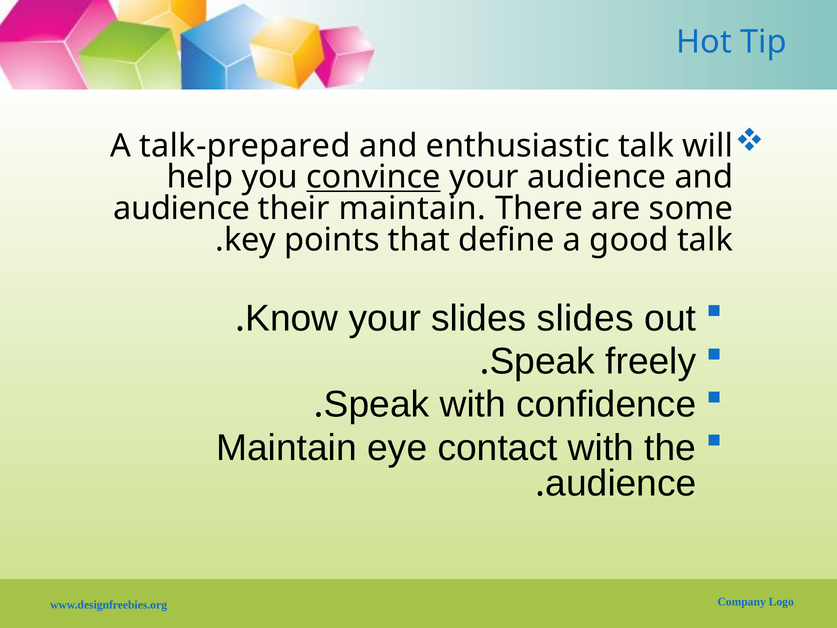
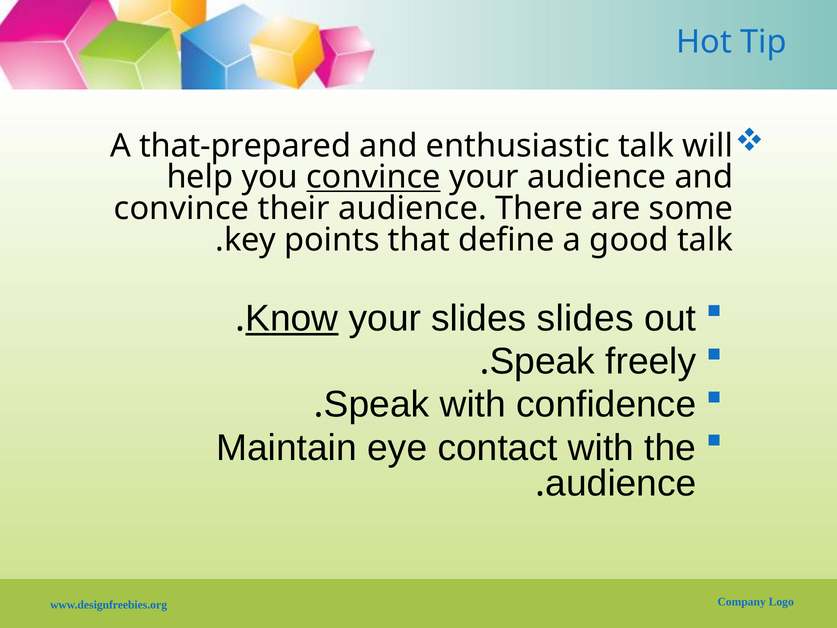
talk-prepared: talk-prepared -> that-prepared (245, 146)
audience: audience -> convince (182, 208)
their maintain: maintain -> audience (412, 208)
Know underline: none -> present (292, 318)
